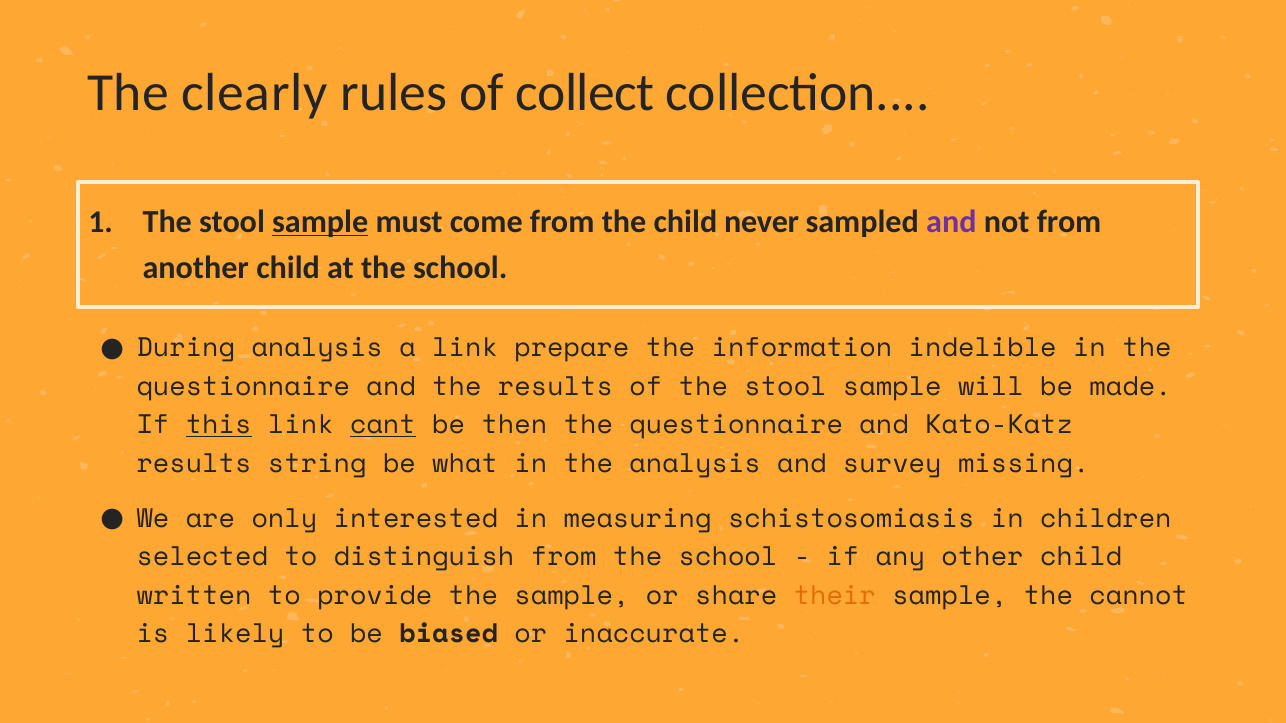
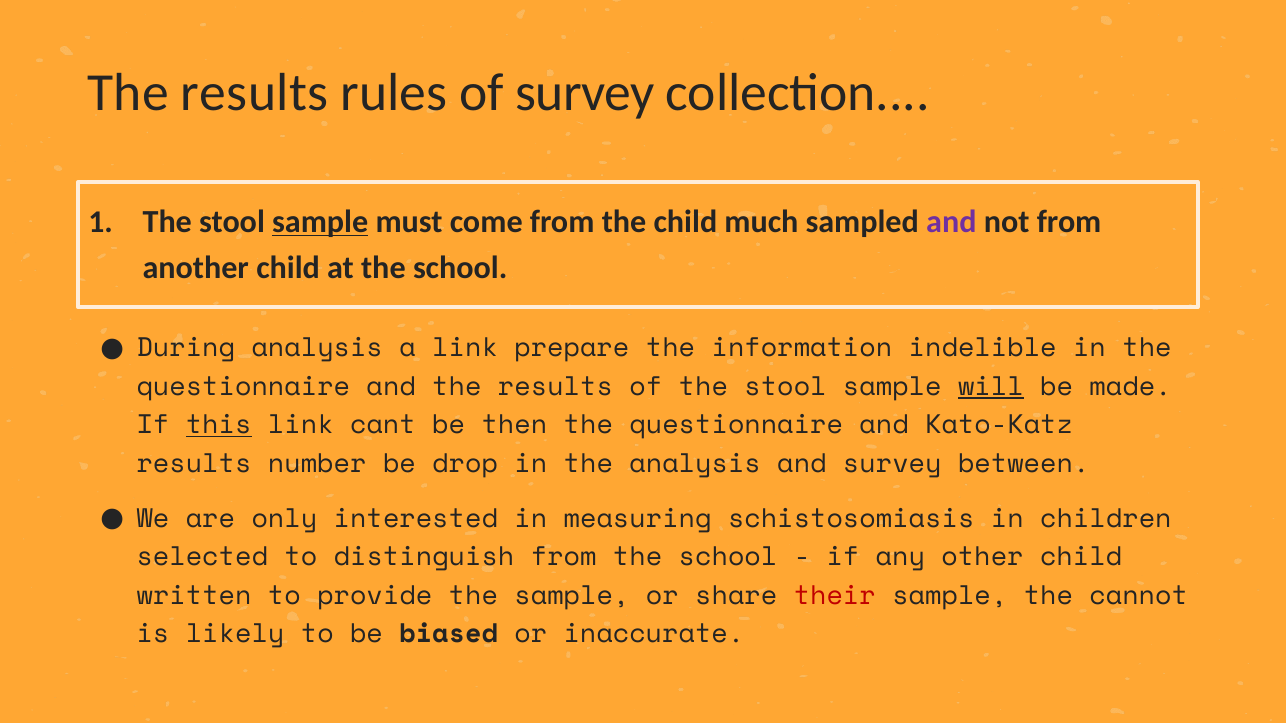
clearly: clearly -> results (255, 93)
of collect: collect -> survey (585, 93)
never: never -> much (761, 222)
will underline: none -> present (991, 387)
cant underline: present -> none (383, 425)
string: string -> number (317, 464)
what: what -> drop (465, 464)
missing: missing -> between (1024, 464)
their colour: orange -> red (835, 596)
